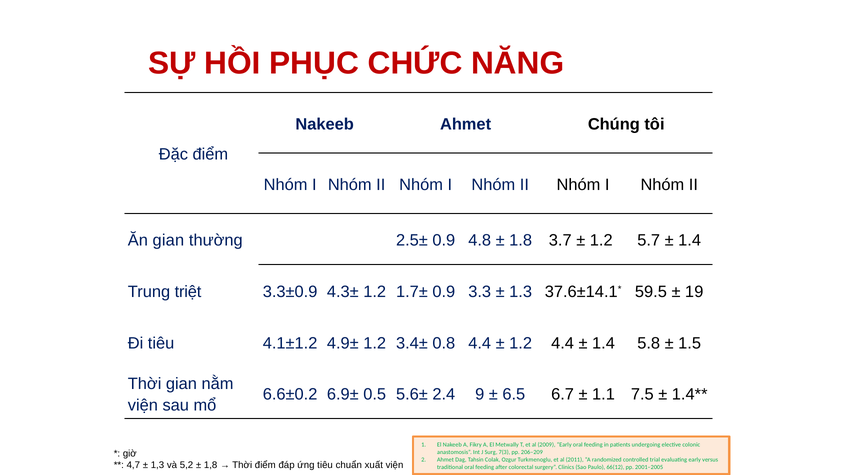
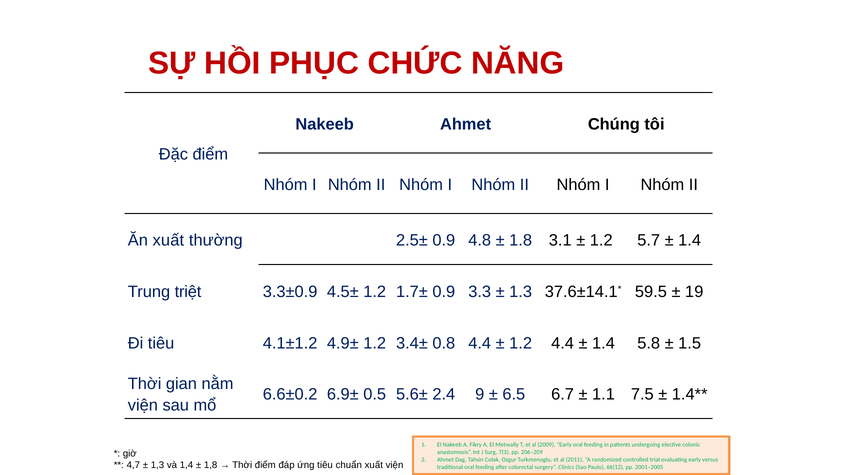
Ăn gian: gian -> xuất (168, 240)
3.7: 3.7 -> 3.1 (560, 240)
4.3±: 4.3± -> 4.5± (343, 292)
5,2: 5,2 -> 1,4 (187, 465)
